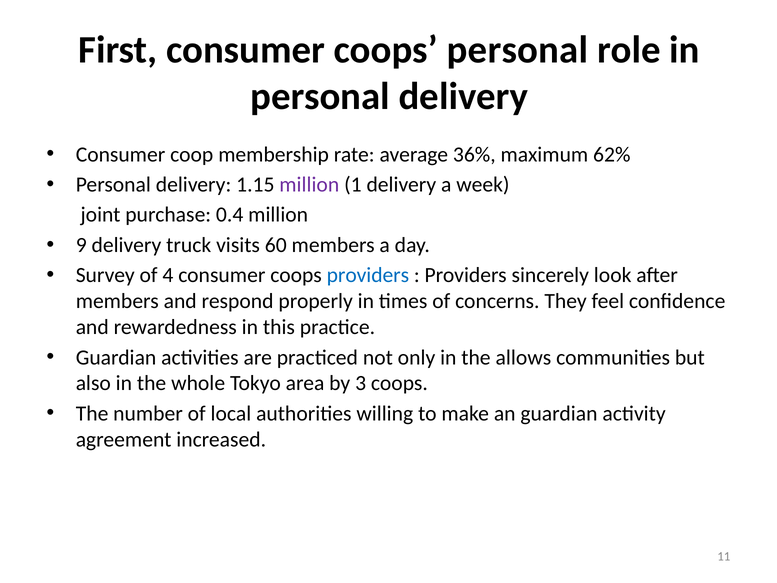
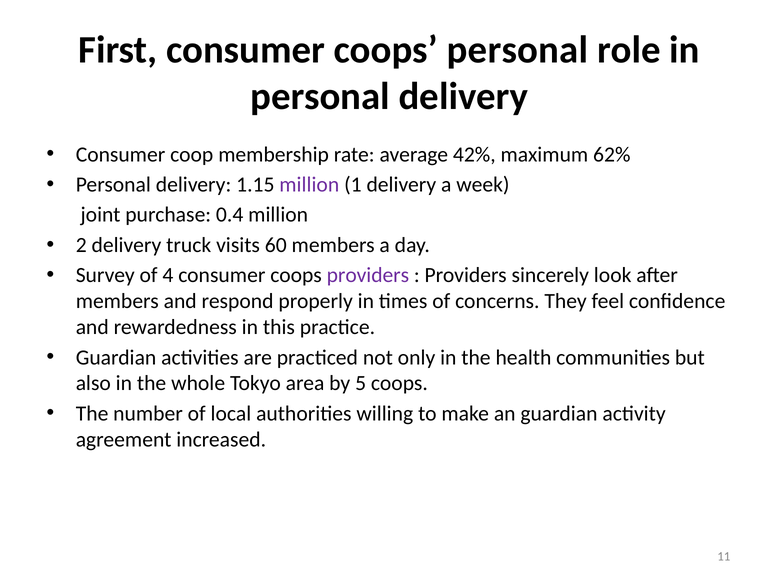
36%: 36% -> 42% (474, 154)
9: 9 -> 2 (81, 245)
providers colour: blue -> purple (368, 275)
allows: allows -> health (523, 357)
3: 3 -> 5 (361, 383)
